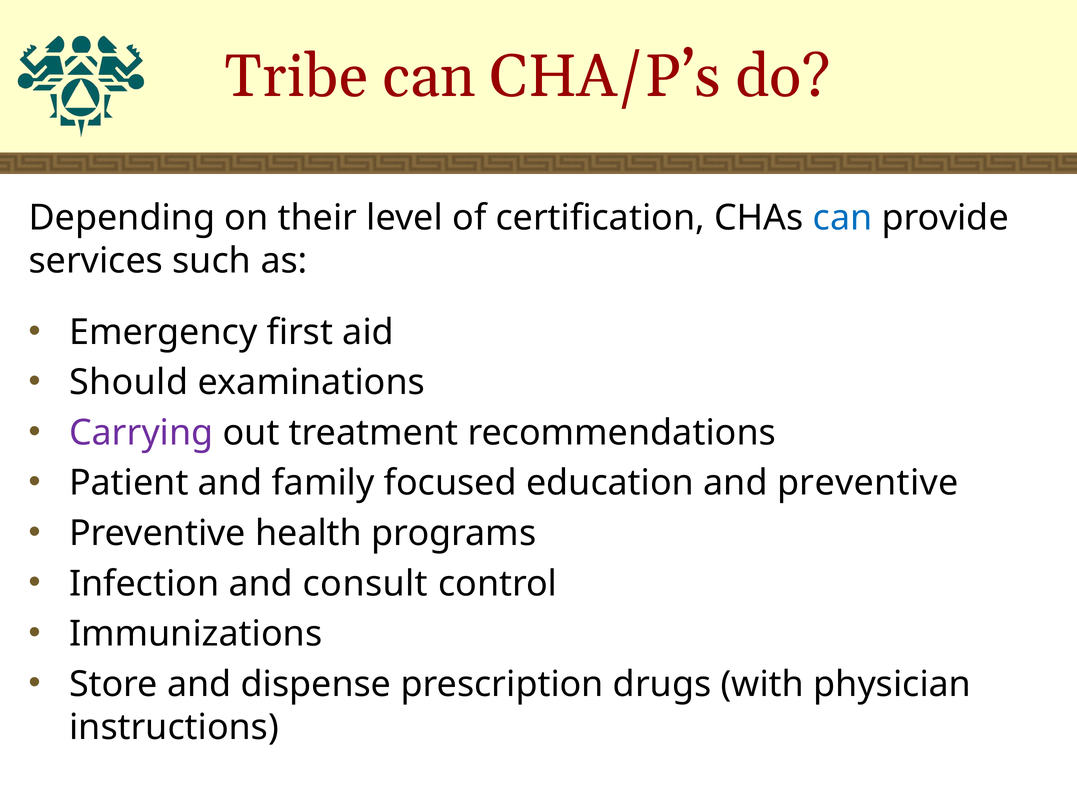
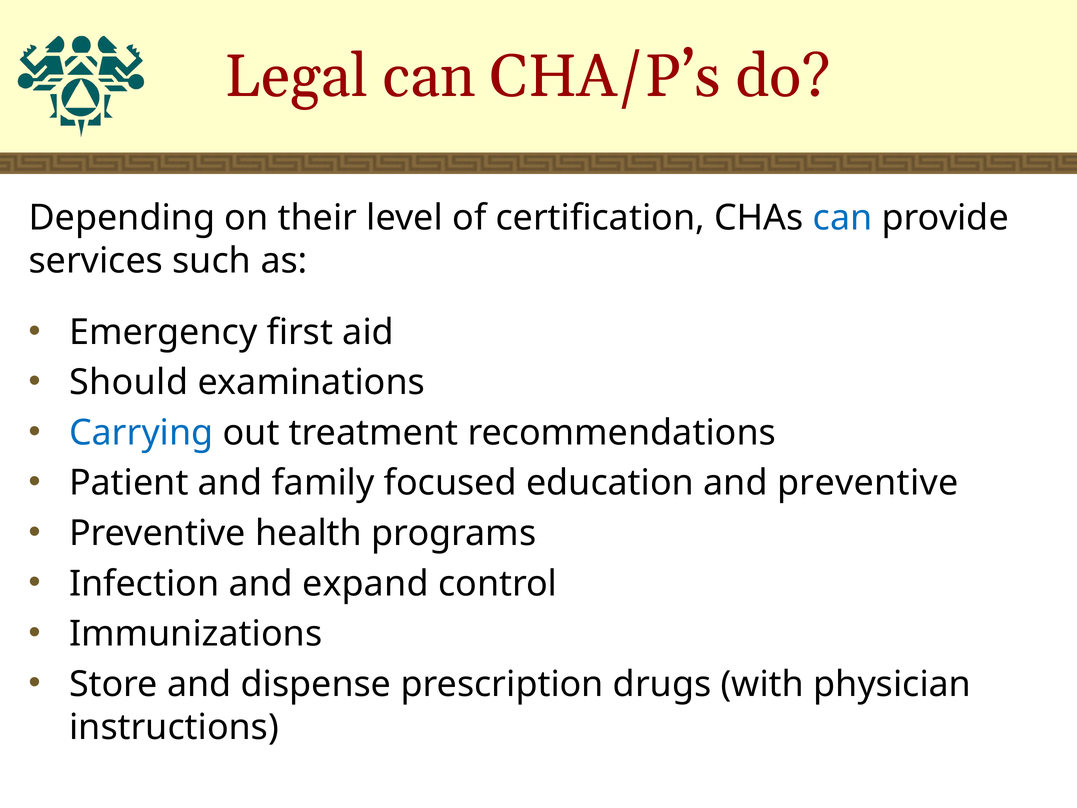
Tribe: Tribe -> Legal (297, 76)
Carrying colour: purple -> blue (141, 433)
consult: consult -> expand (365, 583)
